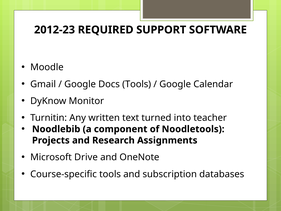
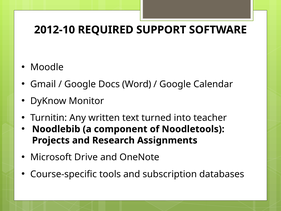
2012-23: 2012-23 -> 2012-10 (55, 30)
Docs Tools: Tools -> Word (137, 84)
